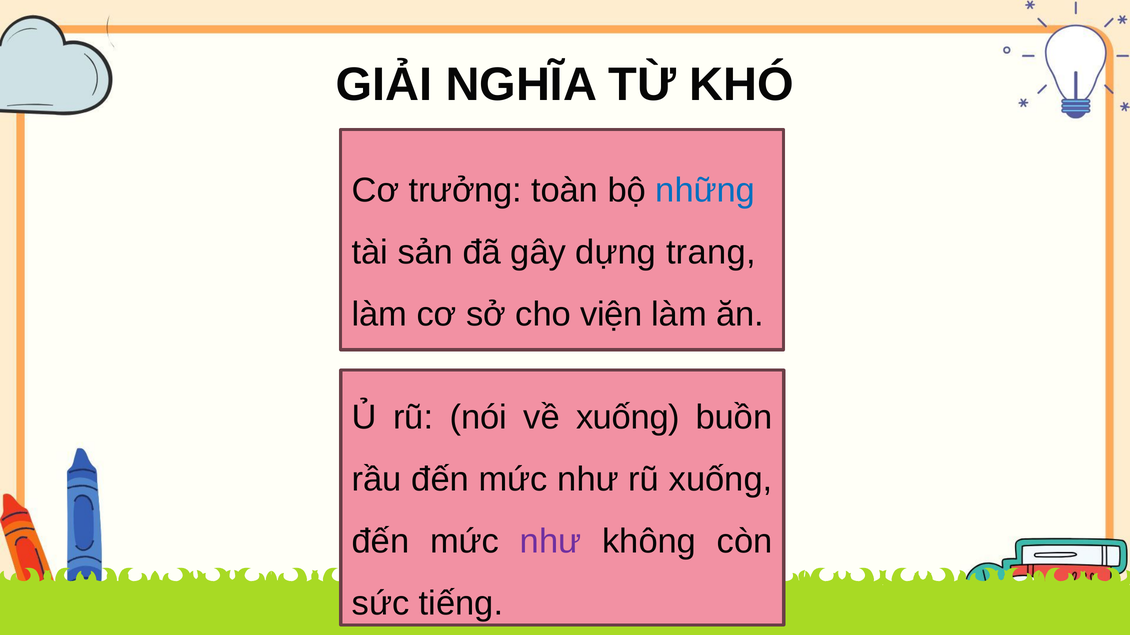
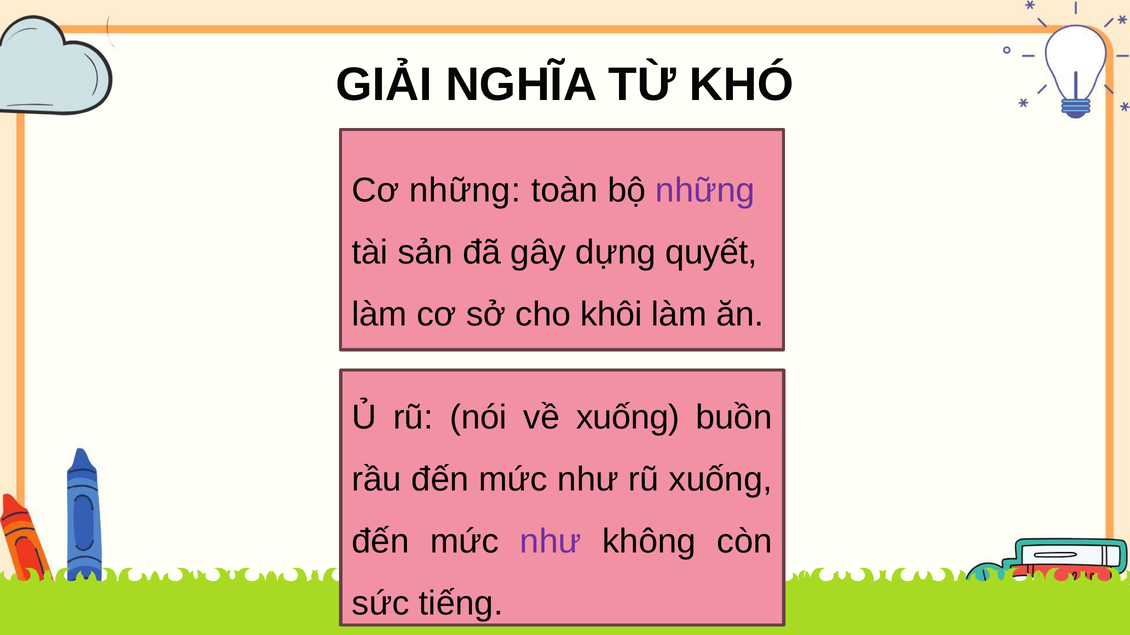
Cơ trưởng: trưởng -> những (465, 190)
những colour: blue -> purple (705, 190)
trang: trang -> quyết (711, 253)
viện: viện -> khôi (611, 315)
